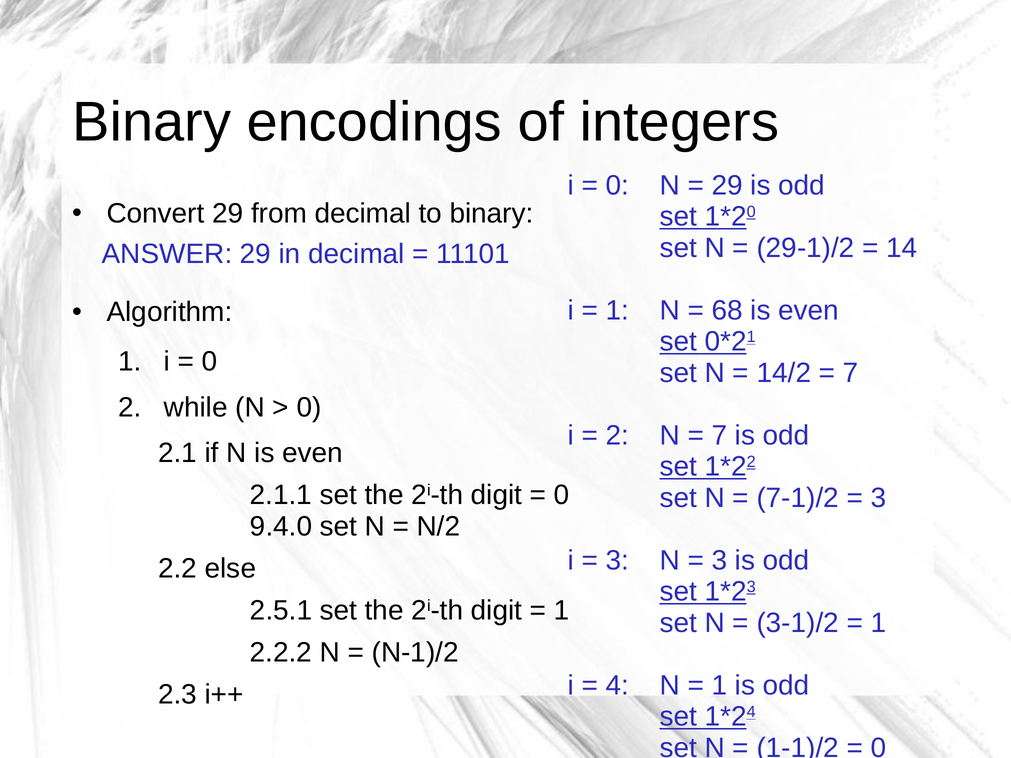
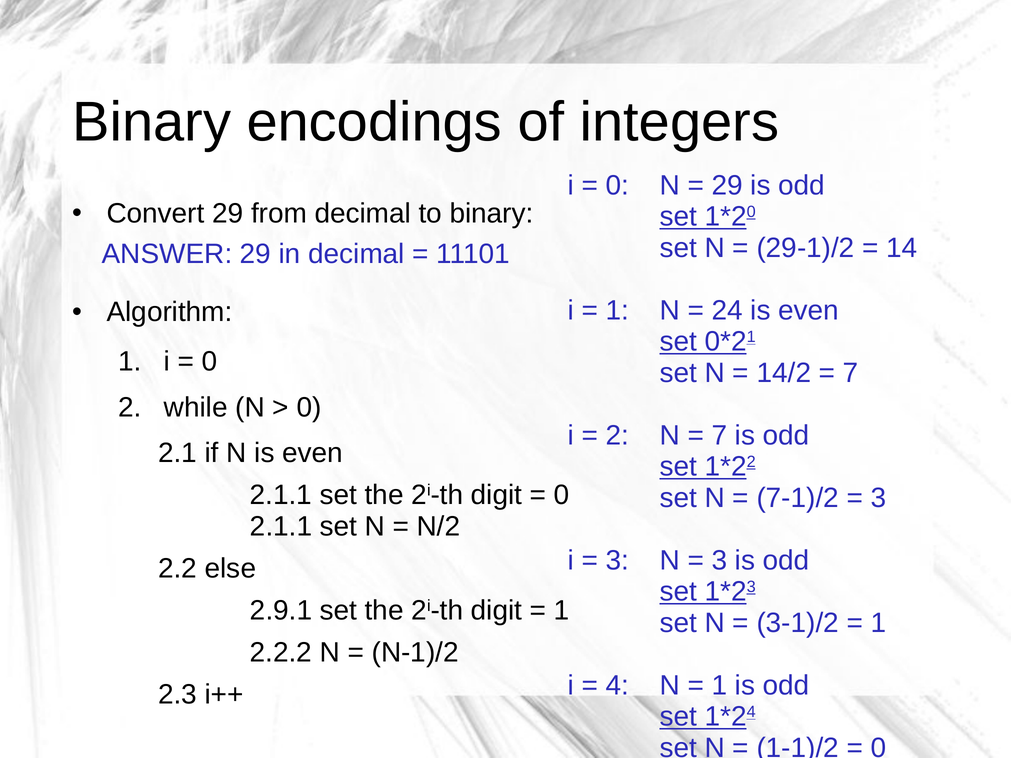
68: 68 -> 24 (727, 310)
9.4.0: 9.4.0 -> 2.1.1 (281, 527)
2.5.1: 2.5.1 -> 2.9.1 (281, 611)
